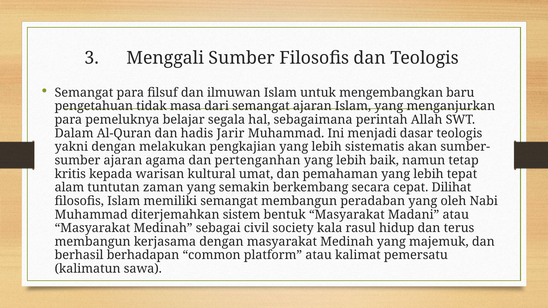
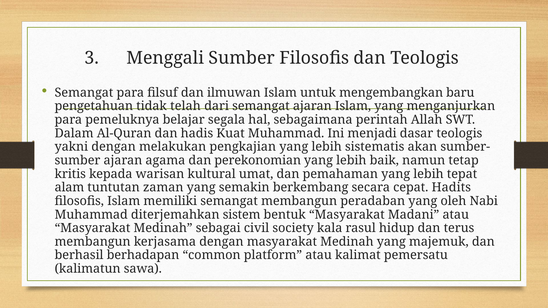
masa: masa -> telah (186, 106)
Jarir: Jarir -> Kuat (231, 133)
pertenganhan: pertenganhan -> perekonomian (258, 160)
Dilihat: Dilihat -> Hadits (451, 188)
